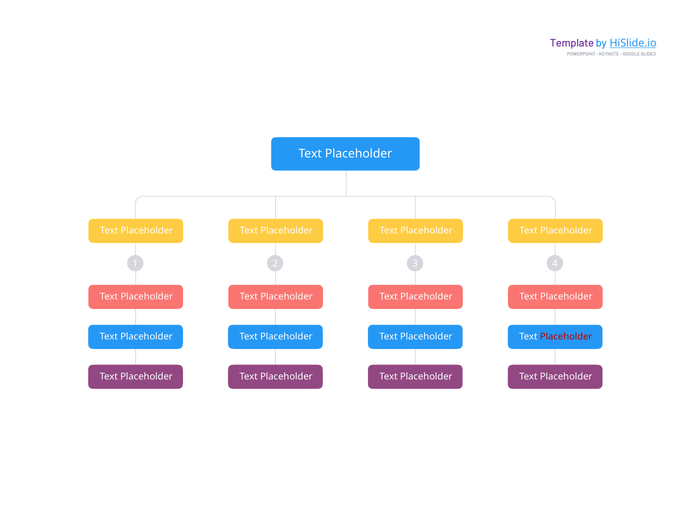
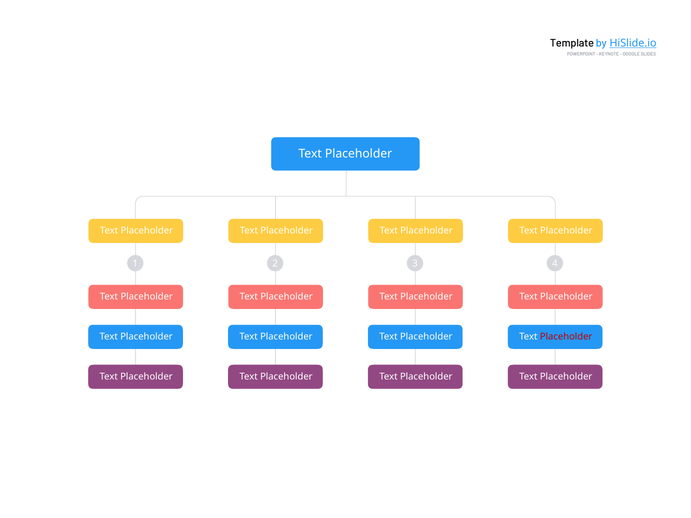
Template colour: purple -> black (572, 43)
